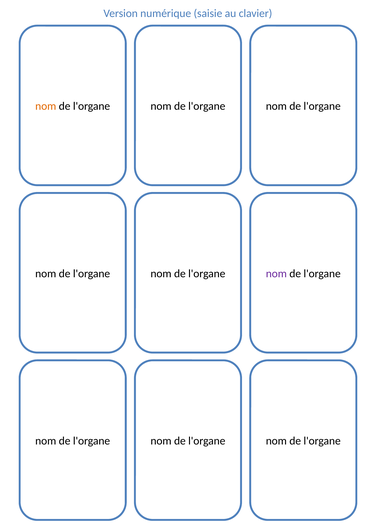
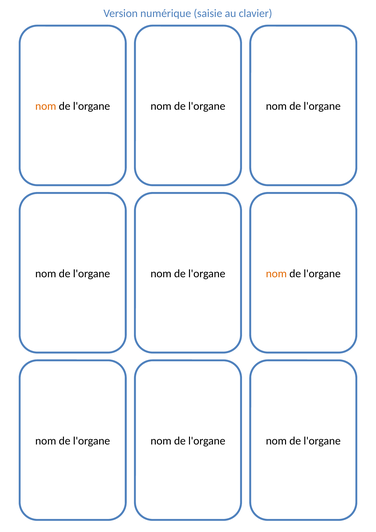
nom colour: purple -> orange (276, 273)
